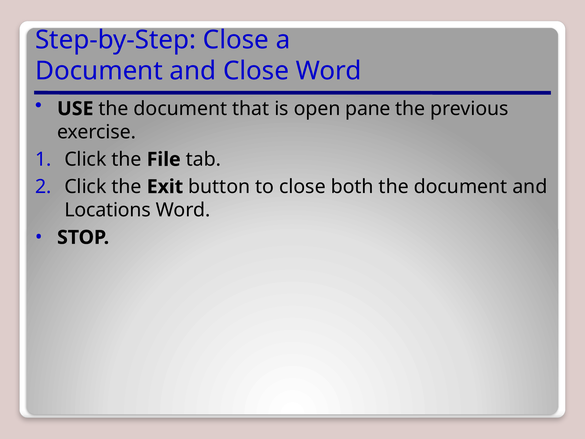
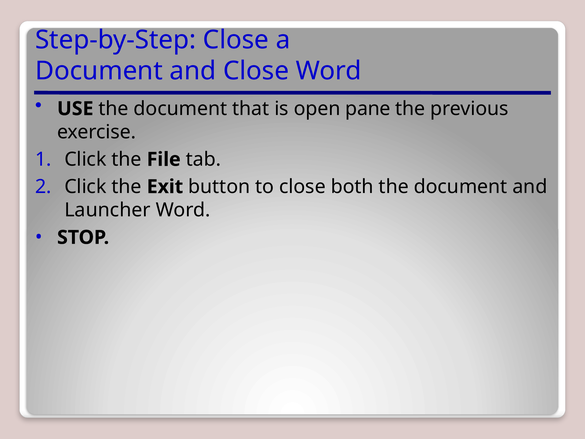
Locations: Locations -> Launcher (108, 210)
